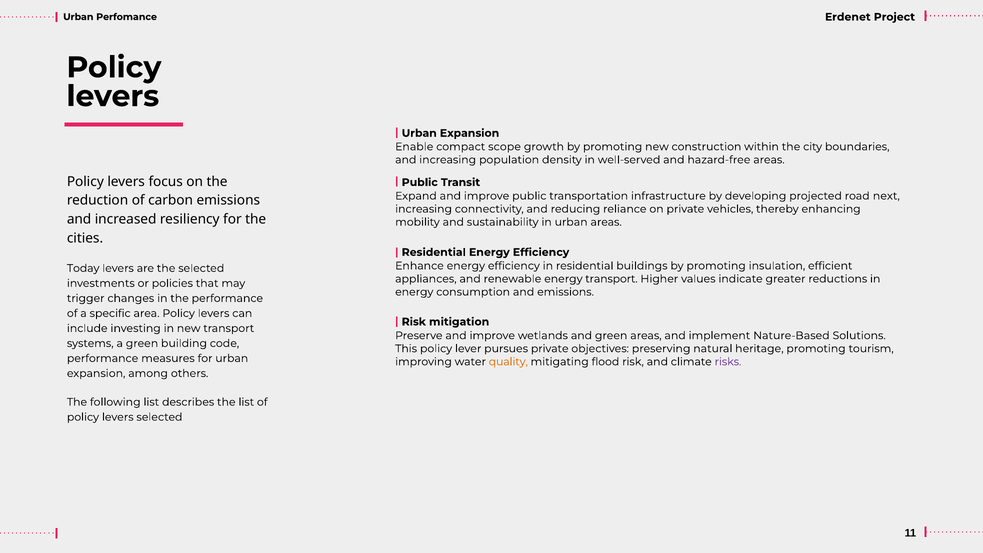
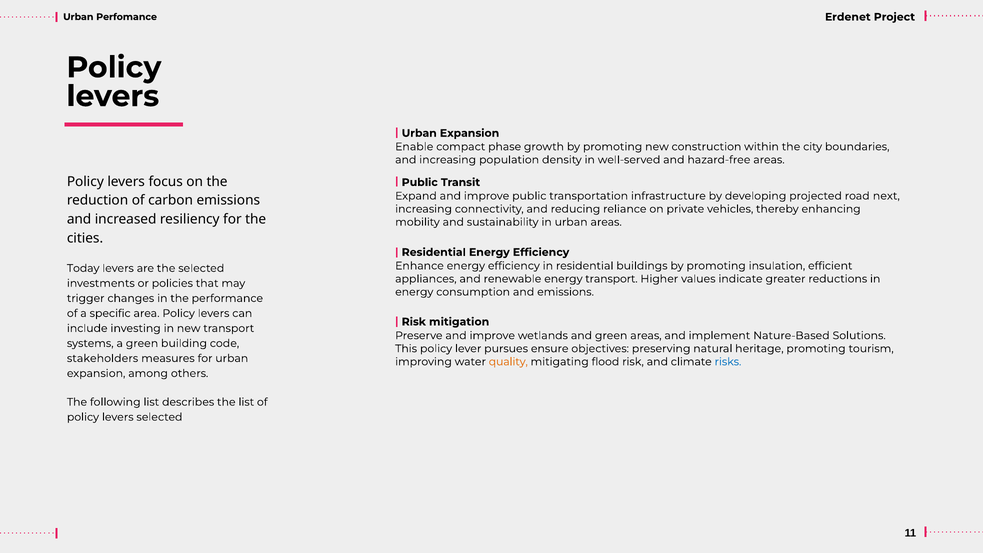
scope: scope -> phase (505, 147)
pursues private: private -> ensure (550, 349)
performance: performance -> stakeholders (103, 358)
risks colour: purple -> blue (728, 362)
